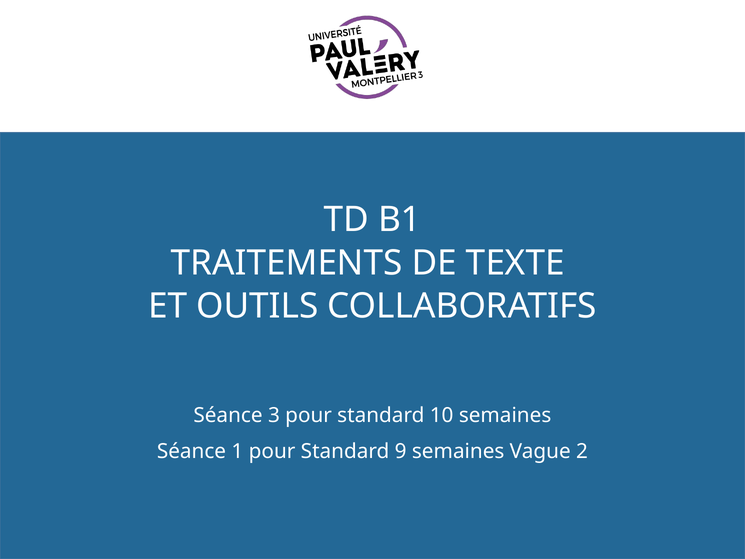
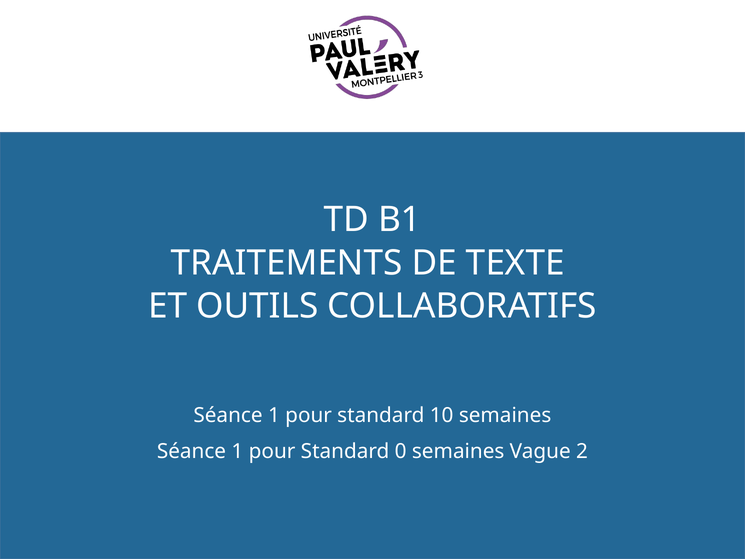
3: 3 -> 1 (274, 415)
9: 9 -> 0 (401, 451)
